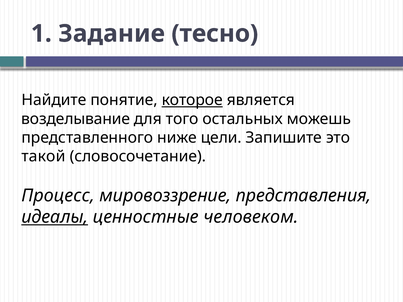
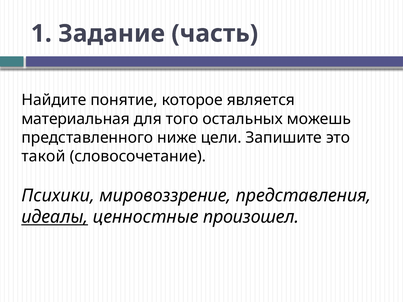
тесно: тесно -> часть (215, 34)
которое underline: present -> none (192, 100)
возделывание: возделывание -> материальная (76, 119)
Процесс: Процесс -> Психики (58, 196)
человеком: человеком -> произошел (251, 217)
